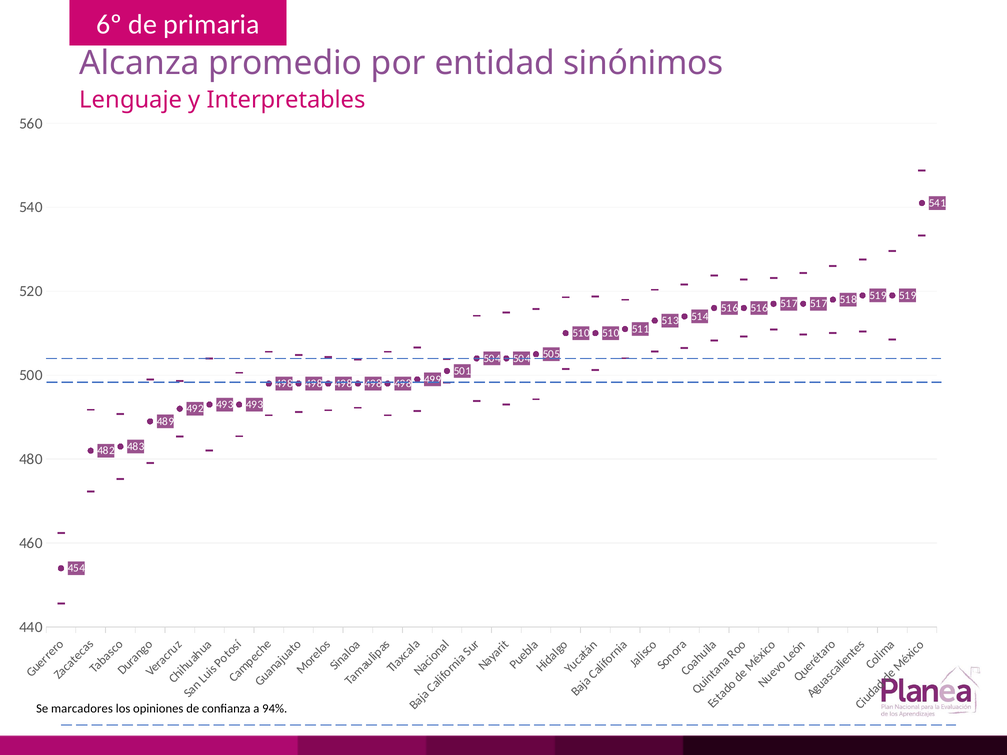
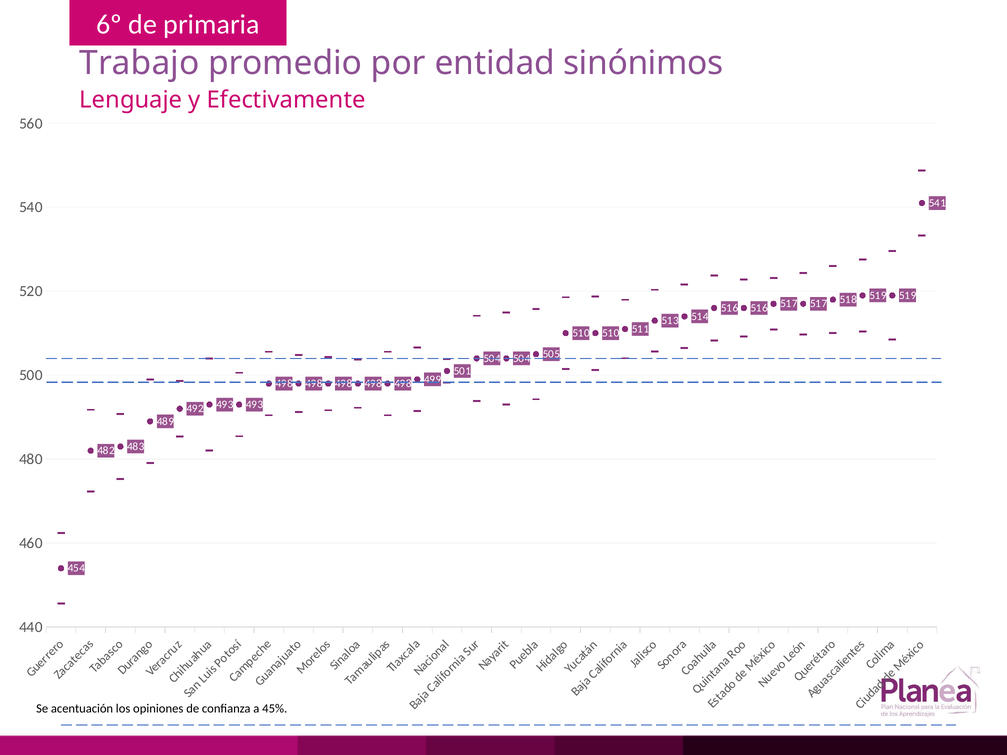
Alcanza: Alcanza -> Trabajo (139, 63)
Interpretables: Interpretables -> Efectivamente (286, 100)
marcadores: marcadores -> acentuación (82, 709)
94%: 94% -> 45% (275, 709)
